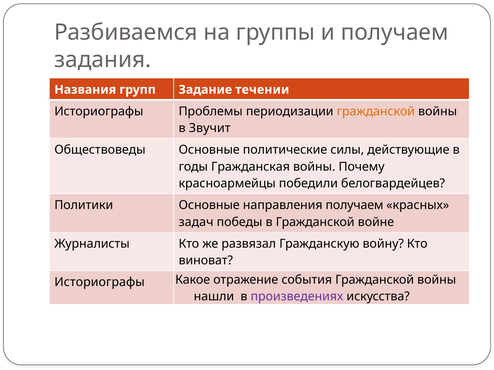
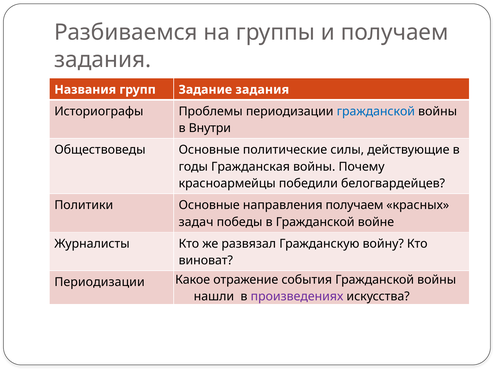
Задание течении: течении -> задания (262, 90)
гражданской colour: orange -> blue (376, 112)
Звучит: Звучит -> Внутри (210, 128)
Историографы: Историографы -> Периодизации (100, 283)
